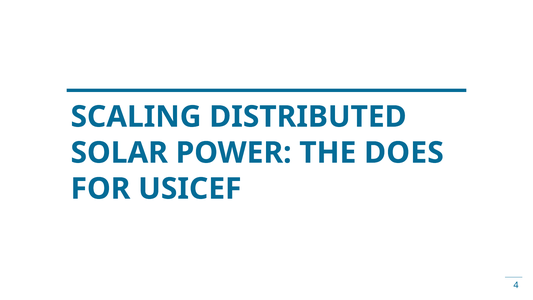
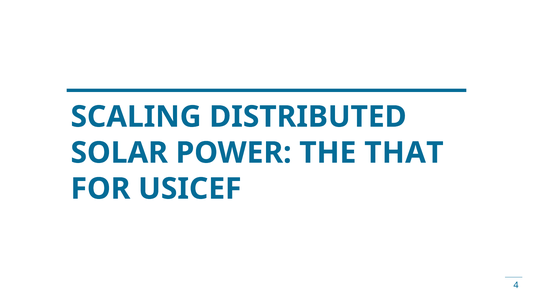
DOES: DOES -> THAT (404, 153)
